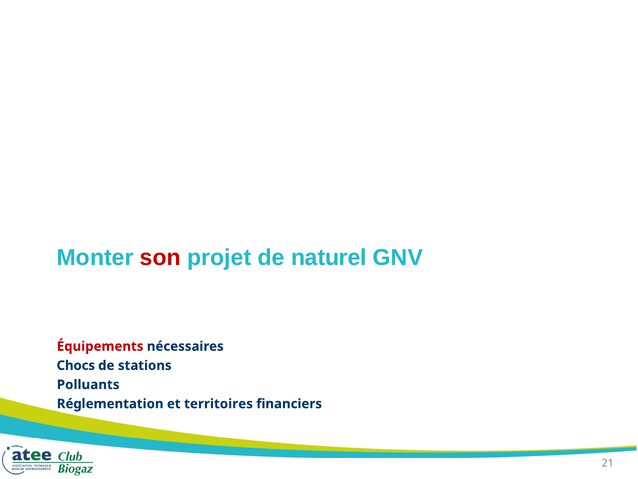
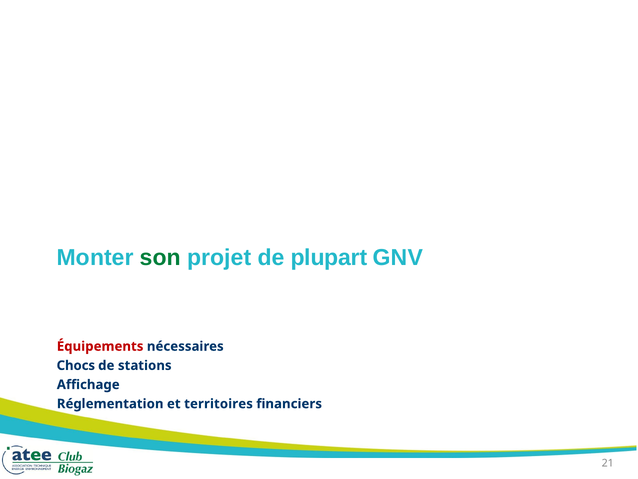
son colour: red -> green (160, 258)
naturel: naturel -> plupart (329, 258)
Polluants: Polluants -> Affichage (88, 384)
